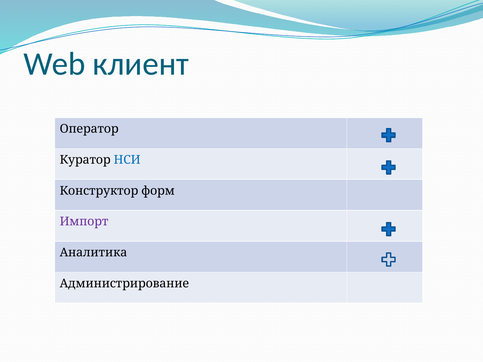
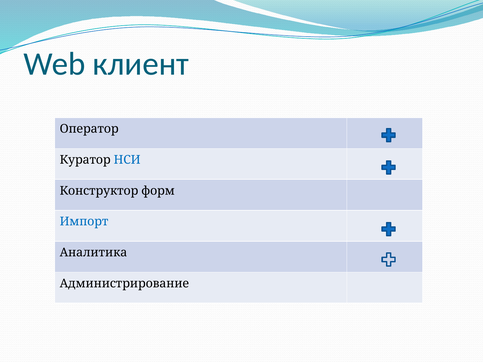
Импорт colour: purple -> blue (84, 222)
